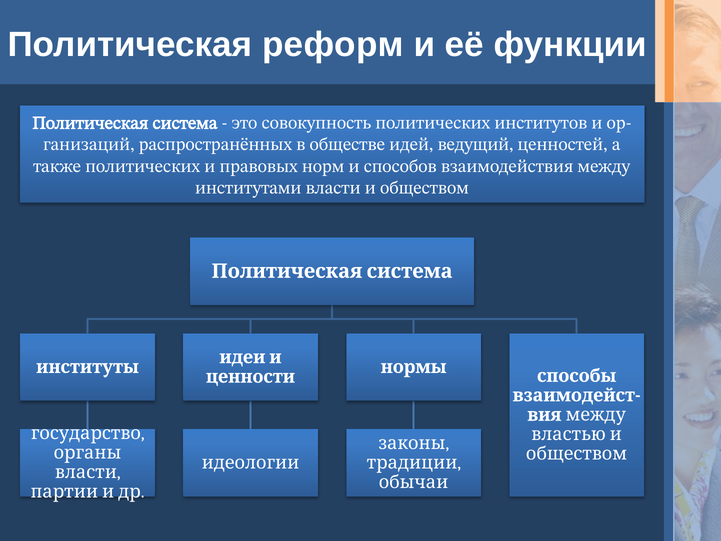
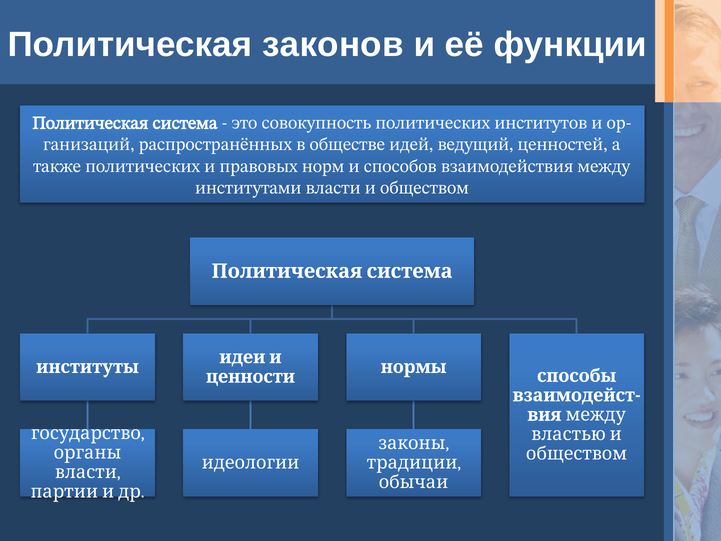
реформ: реформ -> законов (333, 44)
